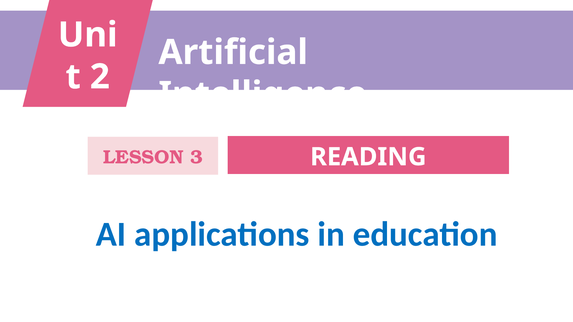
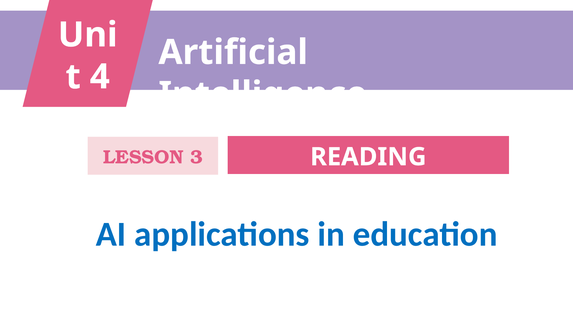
2: 2 -> 4 (100, 77)
